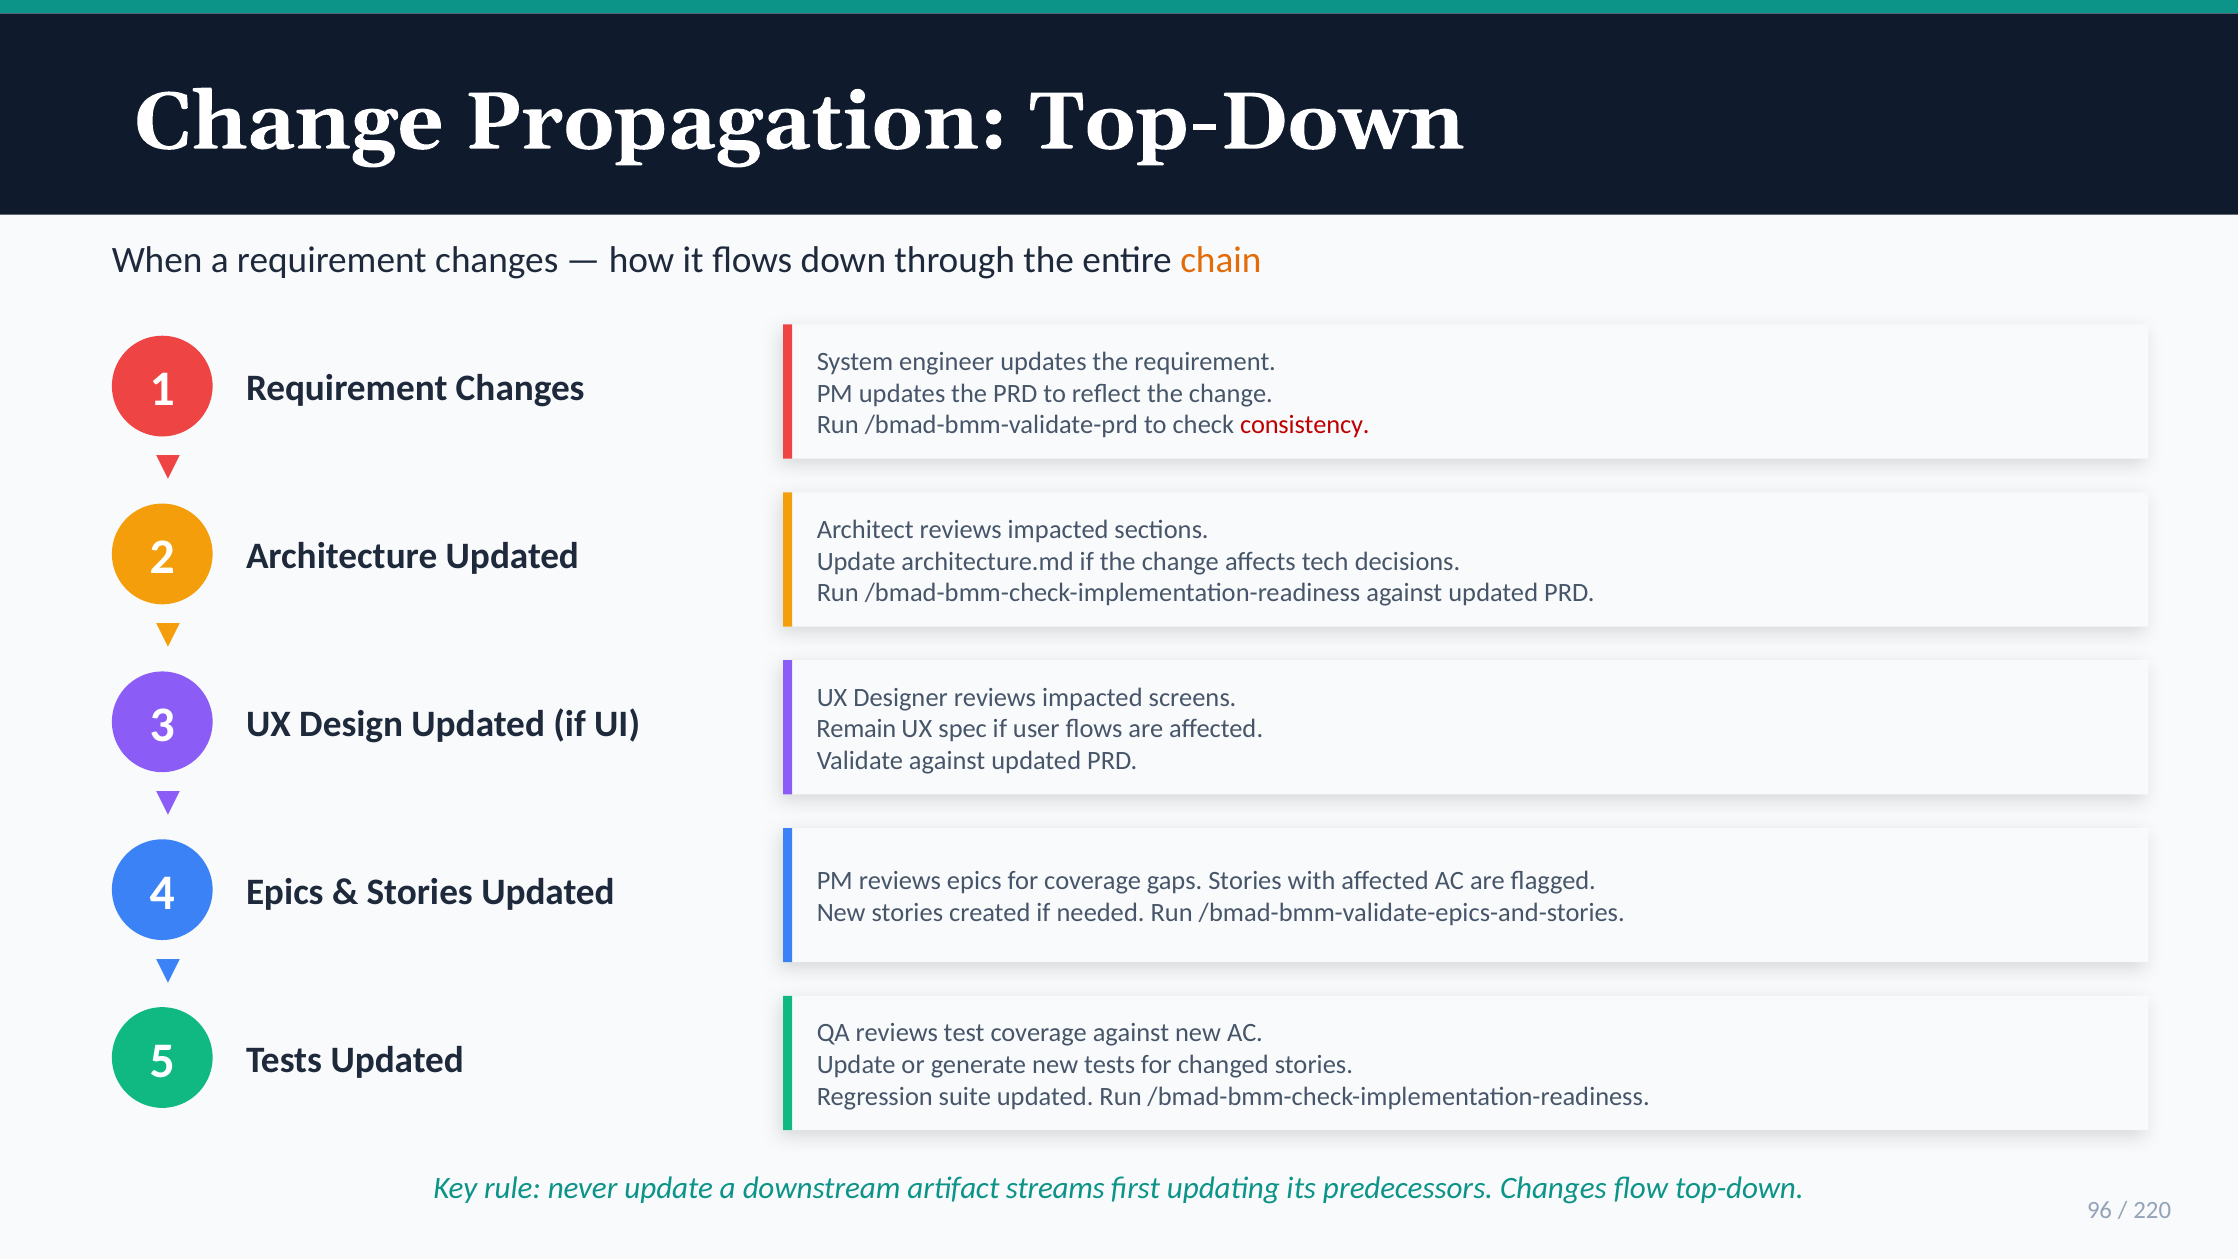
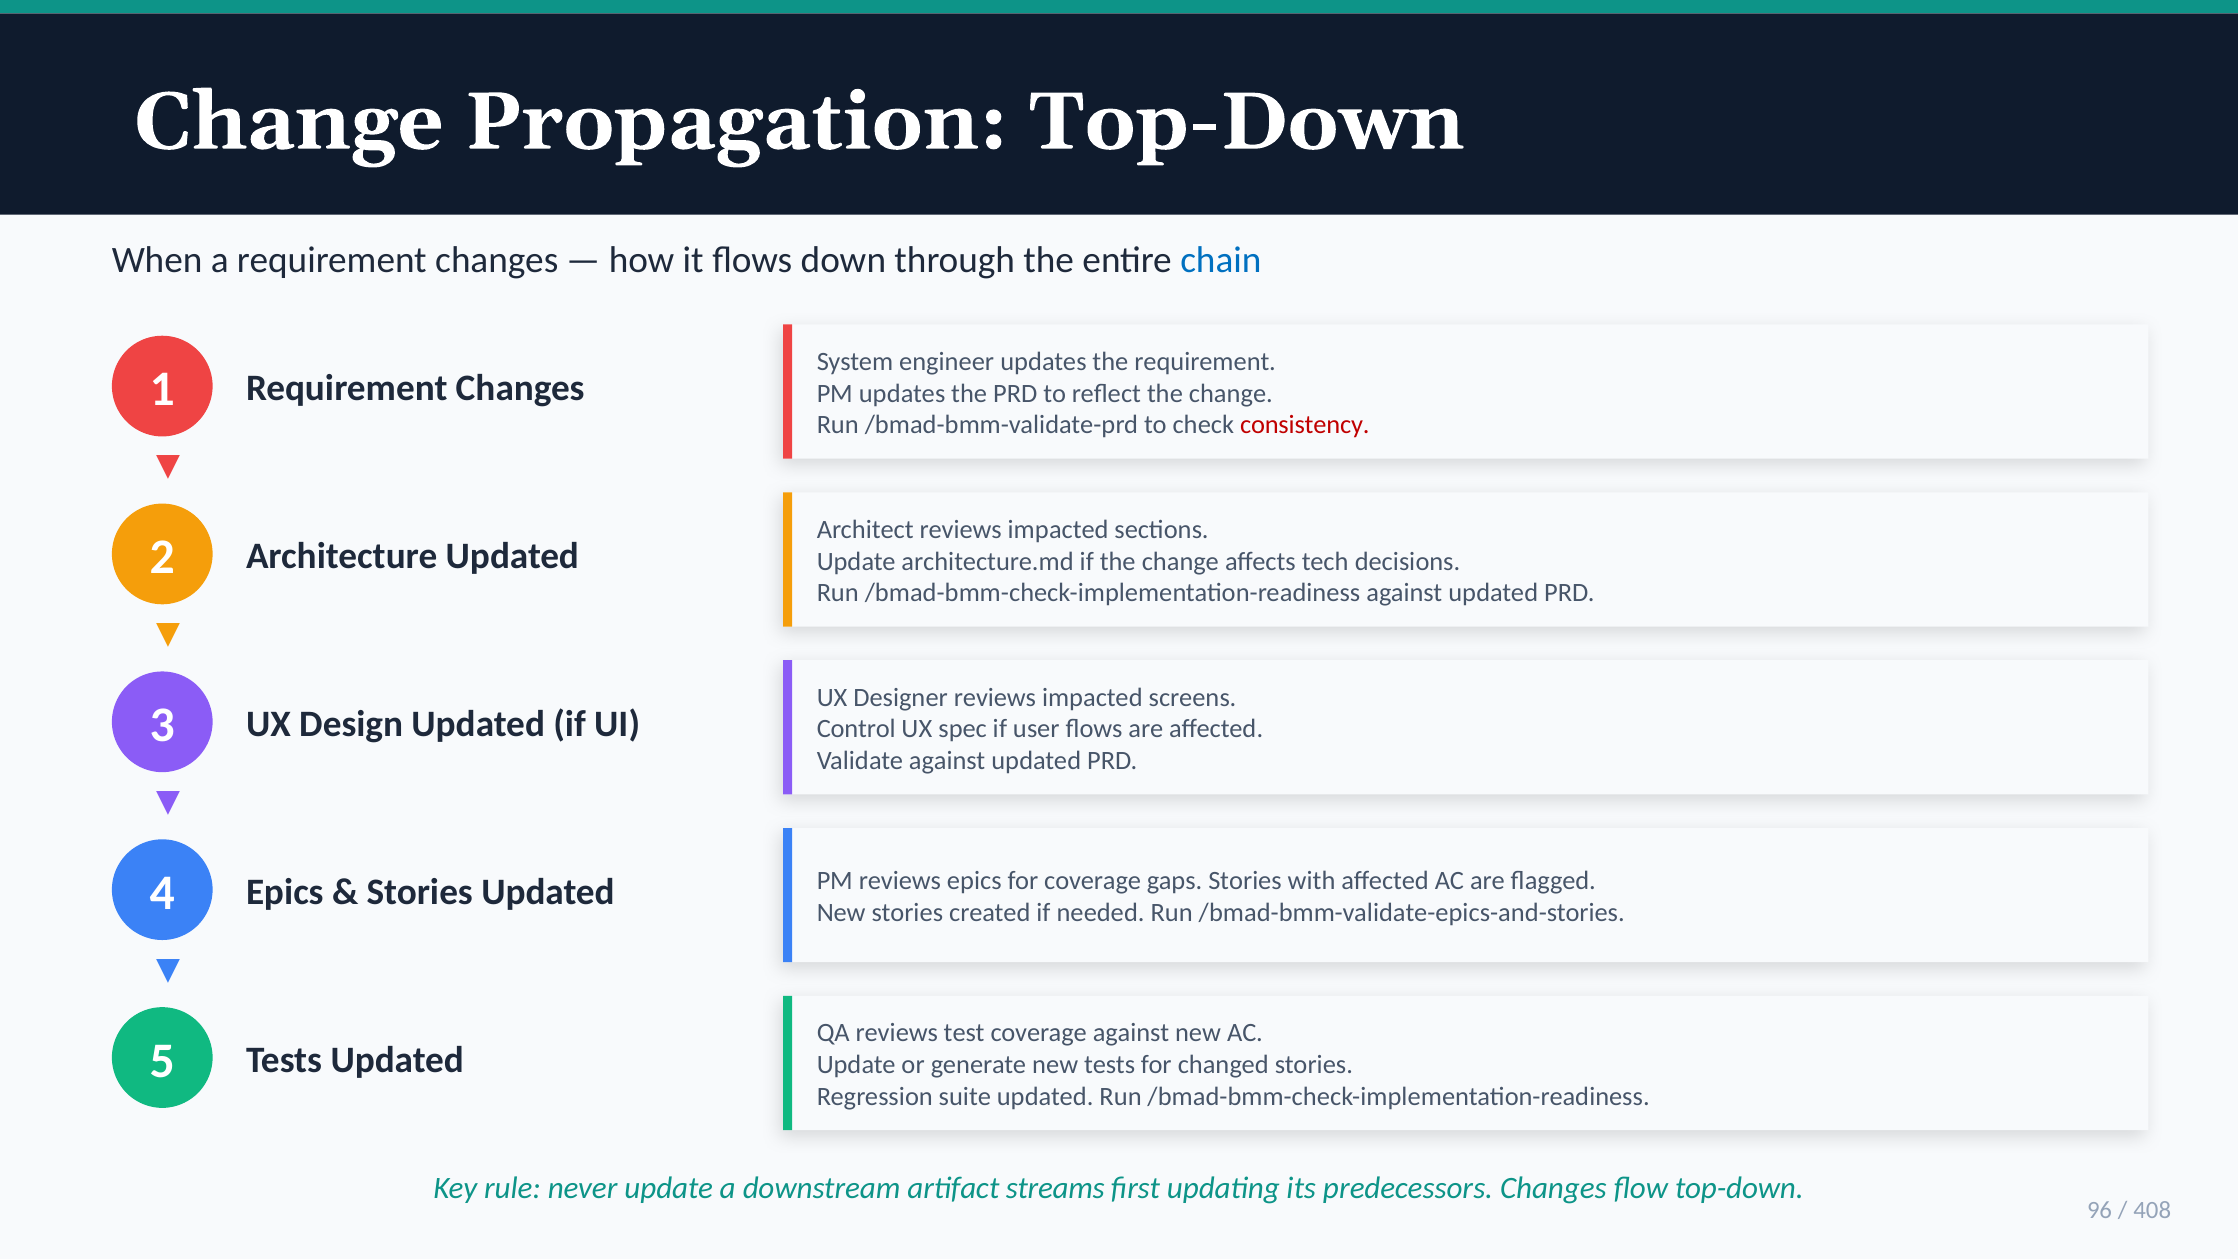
chain colour: orange -> blue (1221, 260)
Remain: Remain -> Control (856, 729)
220: 220 -> 408 (2152, 1210)
